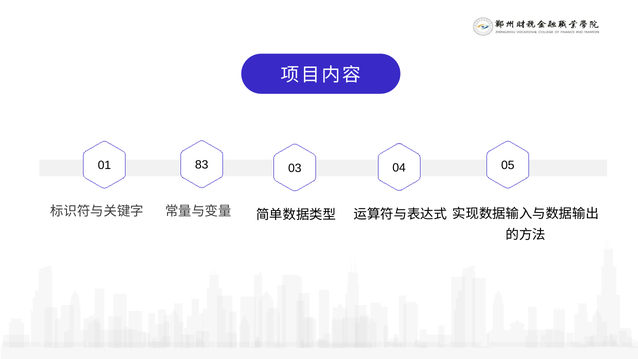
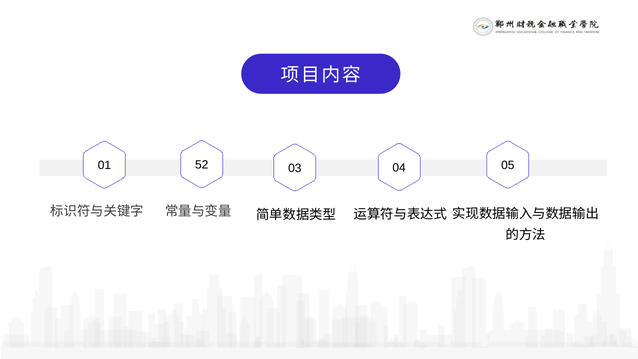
83: 83 -> 52 (202, 165)
